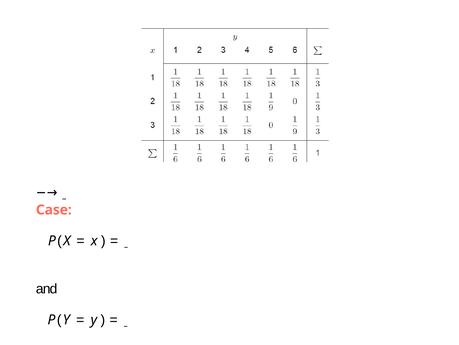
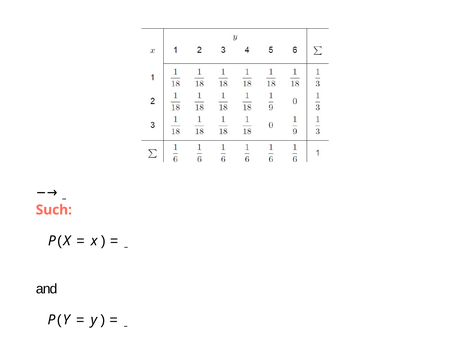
Case: Case -> Such (54, 210)
